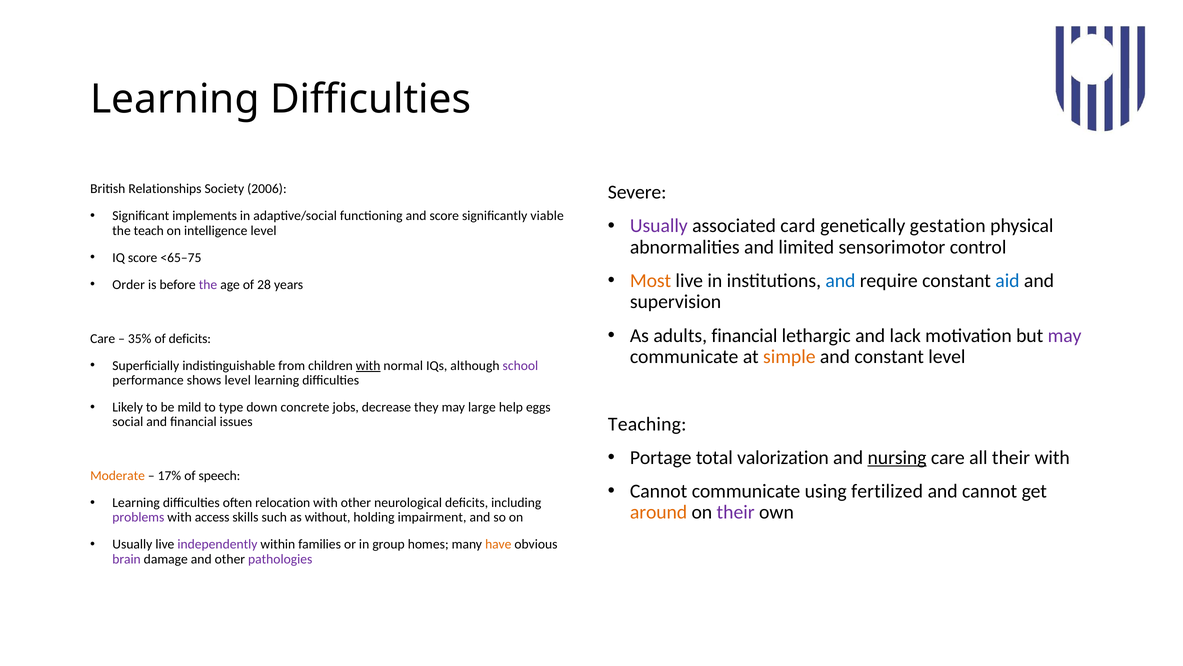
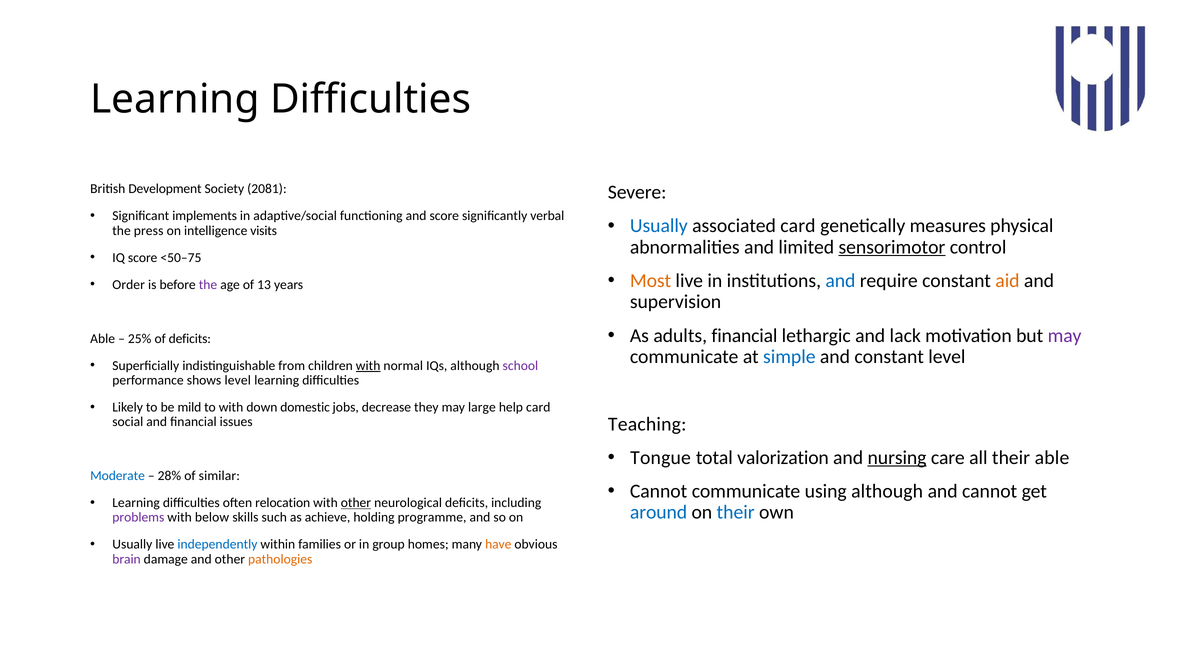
Relationships: Relationships -> Development (165, 189)
2006: 2006 -> 2081 (267, 189)
viable: viable -> verbal (547, 216)
Usually colour: purple -> blue (659, 226)
gestation: gestation -> measures (948, 226)
teach: teach -> press (149, 230)
intelligence level: level -> visits (264, 230)
sensorimotor underline: none -> present (892, 247)
<65–75: <65–75 -> <50–75 (181, 257)
aid colour: blue -> orange (1007, 280)
28: 28 -> 13 (264, 284)
Care: Care -> Able (103, 338)
35%: 35% -> 25% (140, 338)
simple colour: orange -> blue (789, 356)
to type: type -> with (231, 407)
concrete: concrete -> domestic (305, 407)
help eggs: eggs -> card (538, 407)
Portage: Portage -> Tongue (661, 457)
their with: with -> able (1052, 457)
Moderate colour: orange -> blue (118, 475)
17%: 17% -> 28% (169, 475)
speech: speech -> similar (219, 475)
using fertilized: fertilized -> although (887, 491)
other underline: none -> present (356, 502)
around colour: orange -> blue (659, 512)
their colour: purple -> blue (736, 512)
access: access -> below (212, 517)
without: without -> achieve (328, 517)
impairment: impairment -> programme (432, 517)
independently colour: purple -> blue (217, 544)
pathologies colour: purple -> orange (280, 559)
